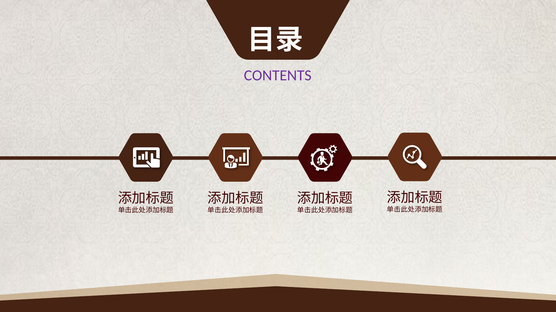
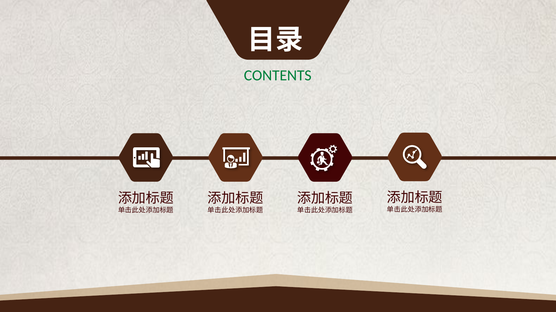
CONTENTS colour: purple -> green (278, 76)
